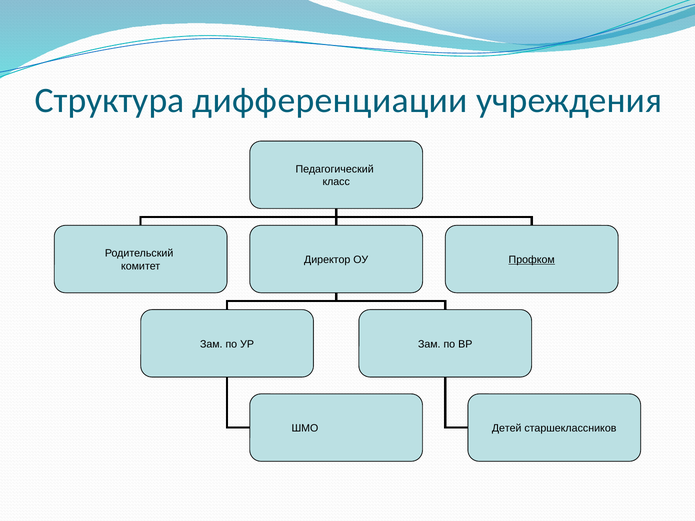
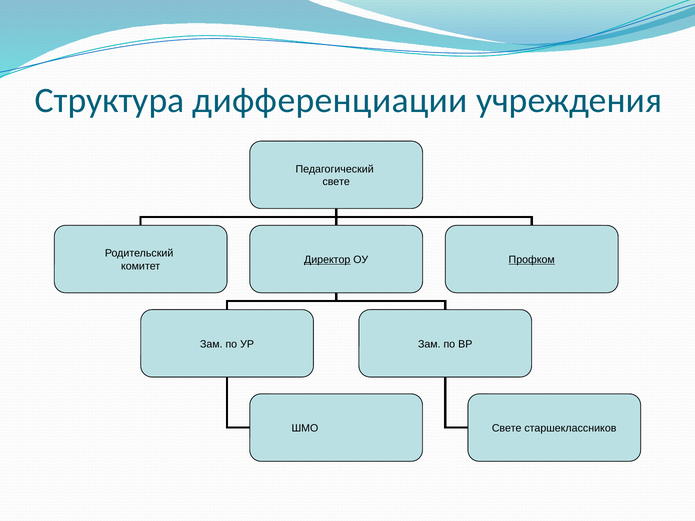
класс: класс -> свете (336, 182)
Директор underline: none -> present (327, 260)
Детей: Детей -> Свете (507, 429)
